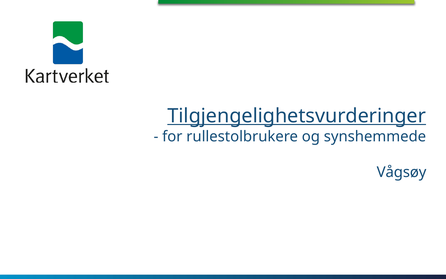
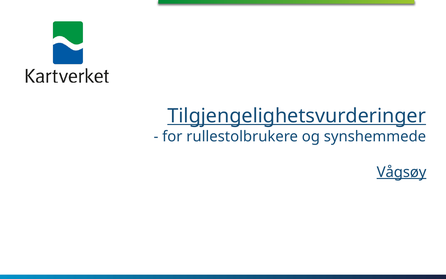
Vågsøy underline: none -> present (402, 172)
